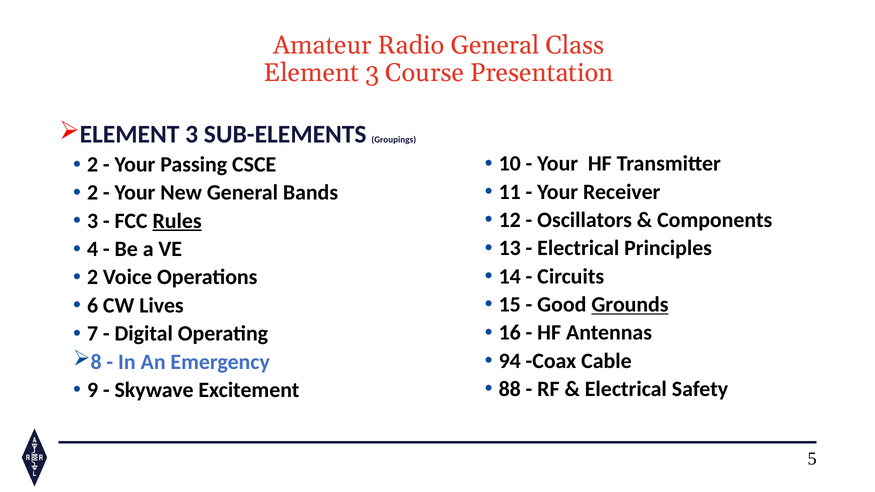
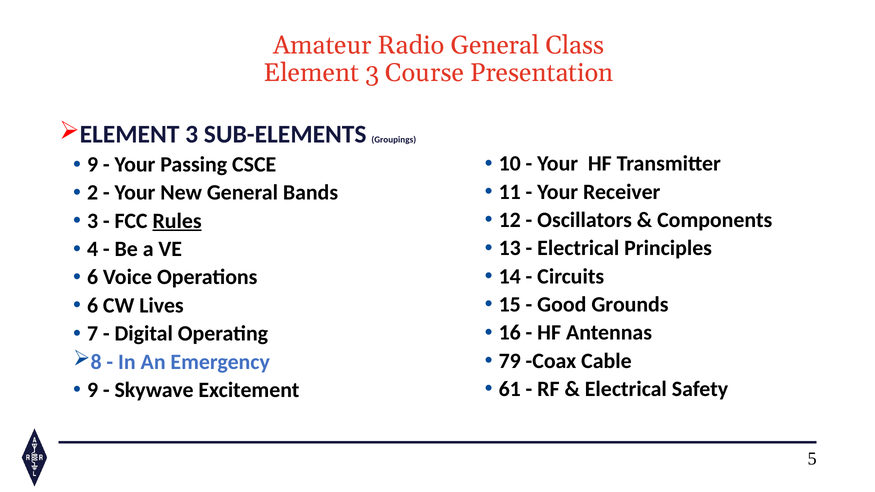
2: 2 -> 9 (93, 165)
2: 2 -> 6 (93, 277)
Grounds underline: present -> none (630, 305)
94: 94 -> 79 (510, 361)
88: 88 -> 61 (510, 389)
